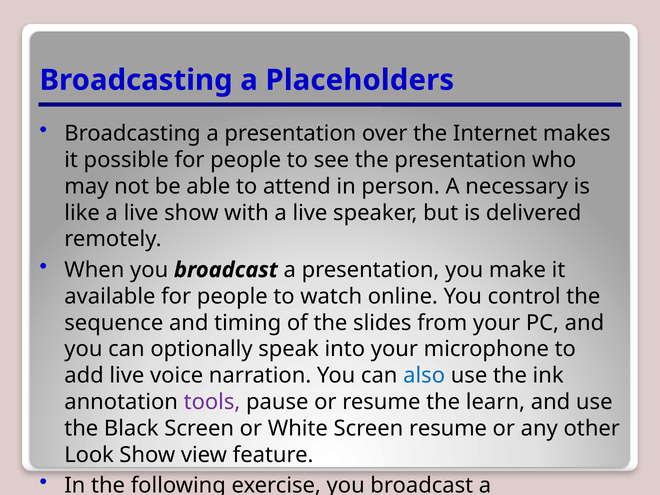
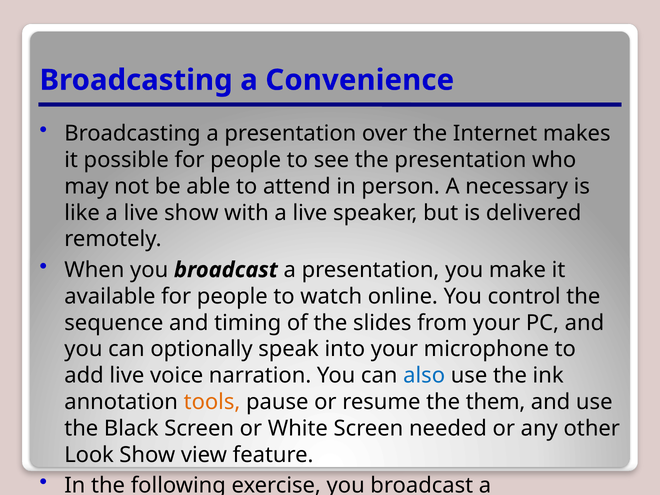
Placeholders: Placeholders -> Convenience (360, 80)
tools colour: purple -> orange (212, 402)
learn: learn -> them (496, 402)
Screen resume: resume -> needed (448, 428)
